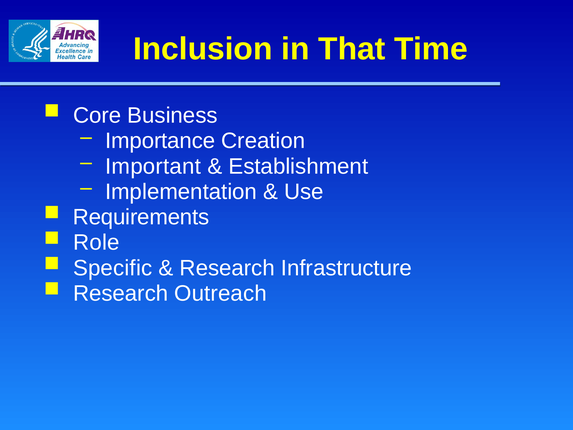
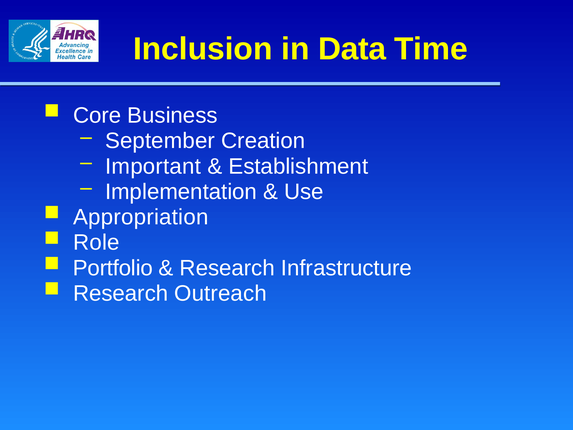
That: That -> Data (352, 49)
Importance: Importance -> September (160, 141)
Requirements: Requirements -> Appropriation (141, 217)
Specific: Specific -> Portfolio (113, 268)
